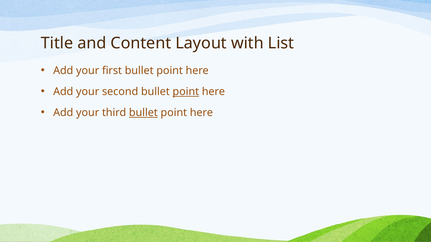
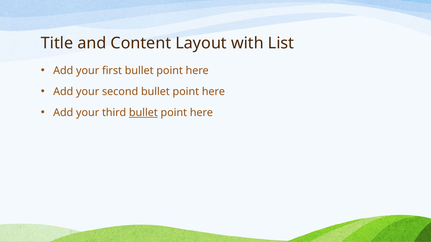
point underline: present -> none (186, 92)
